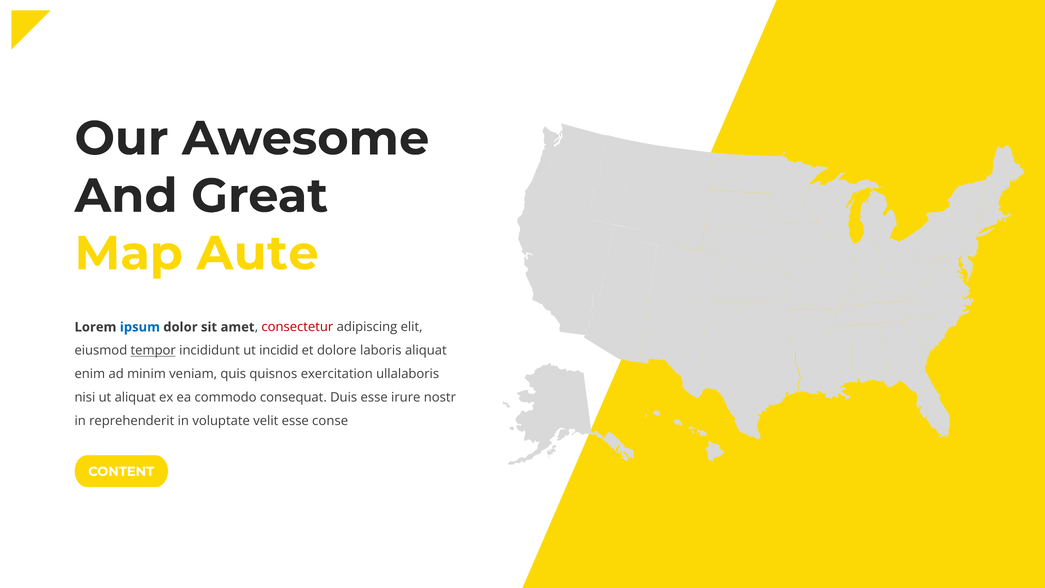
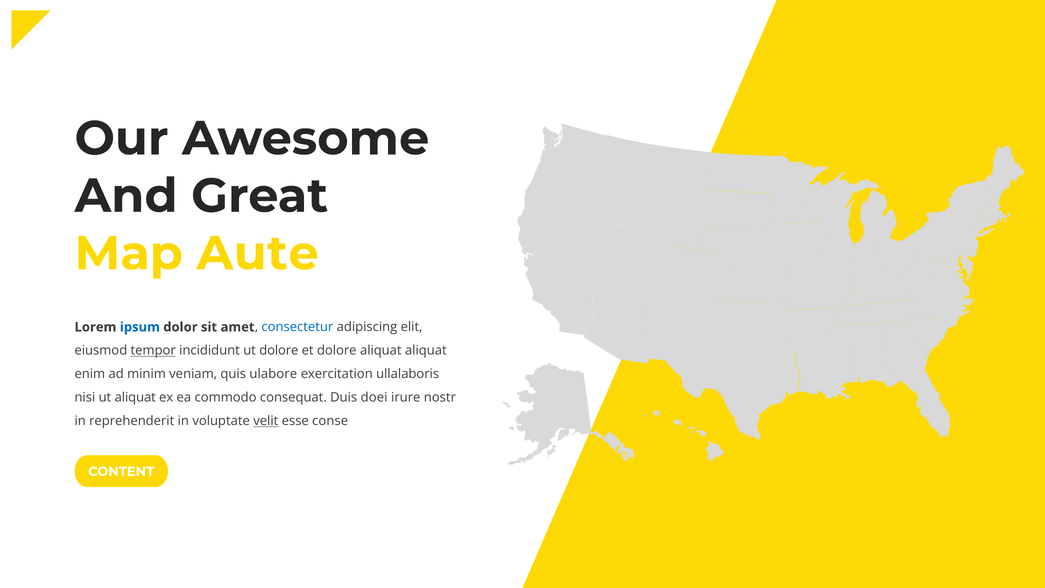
consectetur colour: red -> blue (297, 327)
ut incidid: incidid -> dolore (279, 351)
dolore laboris: laboris -> aliquat (381, 351)
quisnos: quisnos -> ulabore (273, 374)
Duis esse: esse -> doei (374, 398)
velit underline: none -> present (266, 421)
